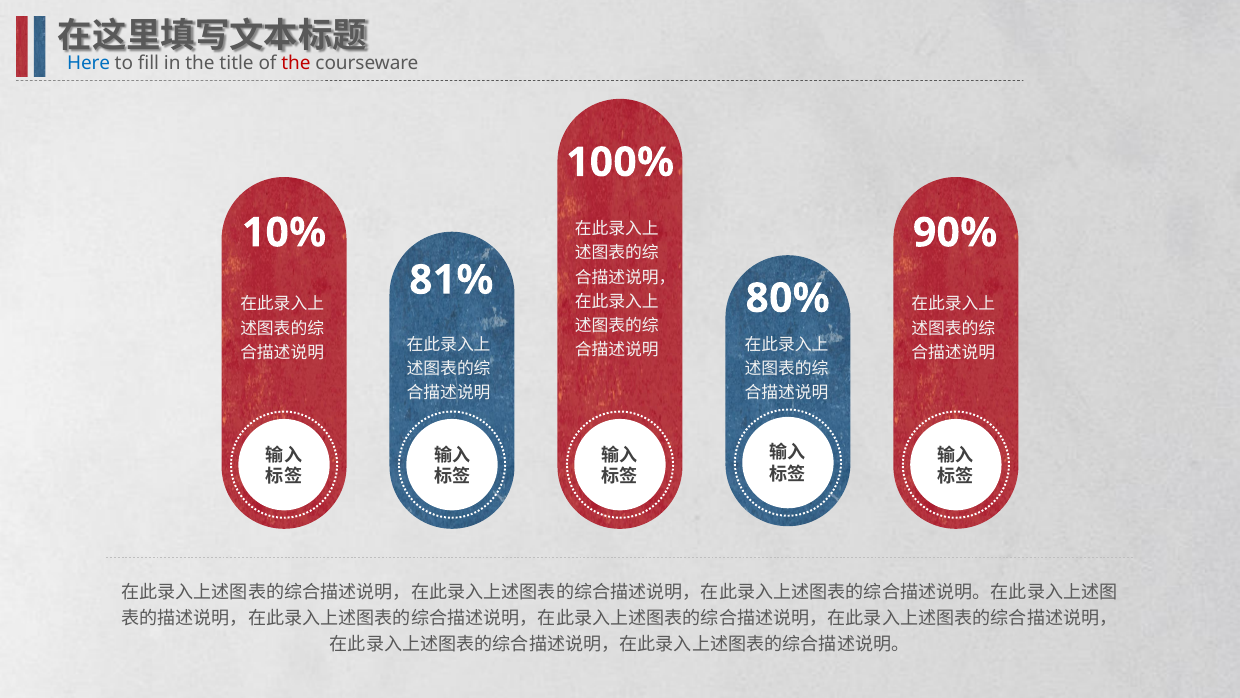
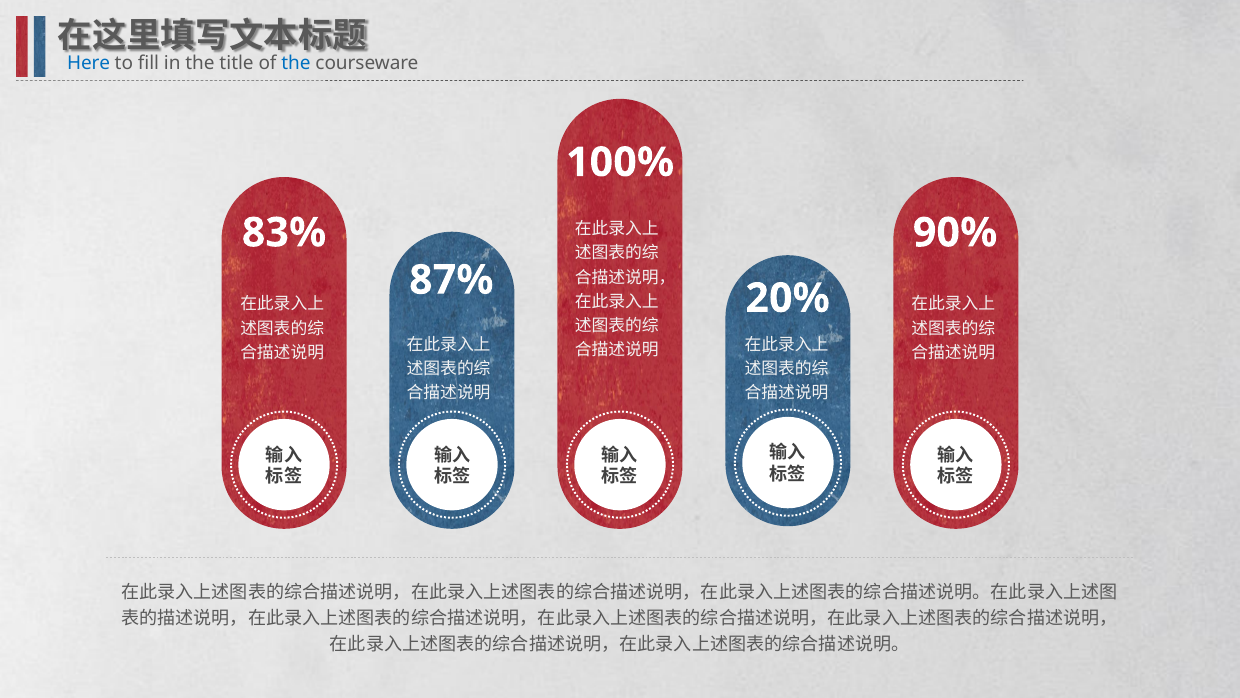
the colour: red -> blue (296, 63)
10%: 10% -> 83% (284, 233)
81%: 81% -> 87% (451, 280)
80%: 80% -> 20% (788, 298)
